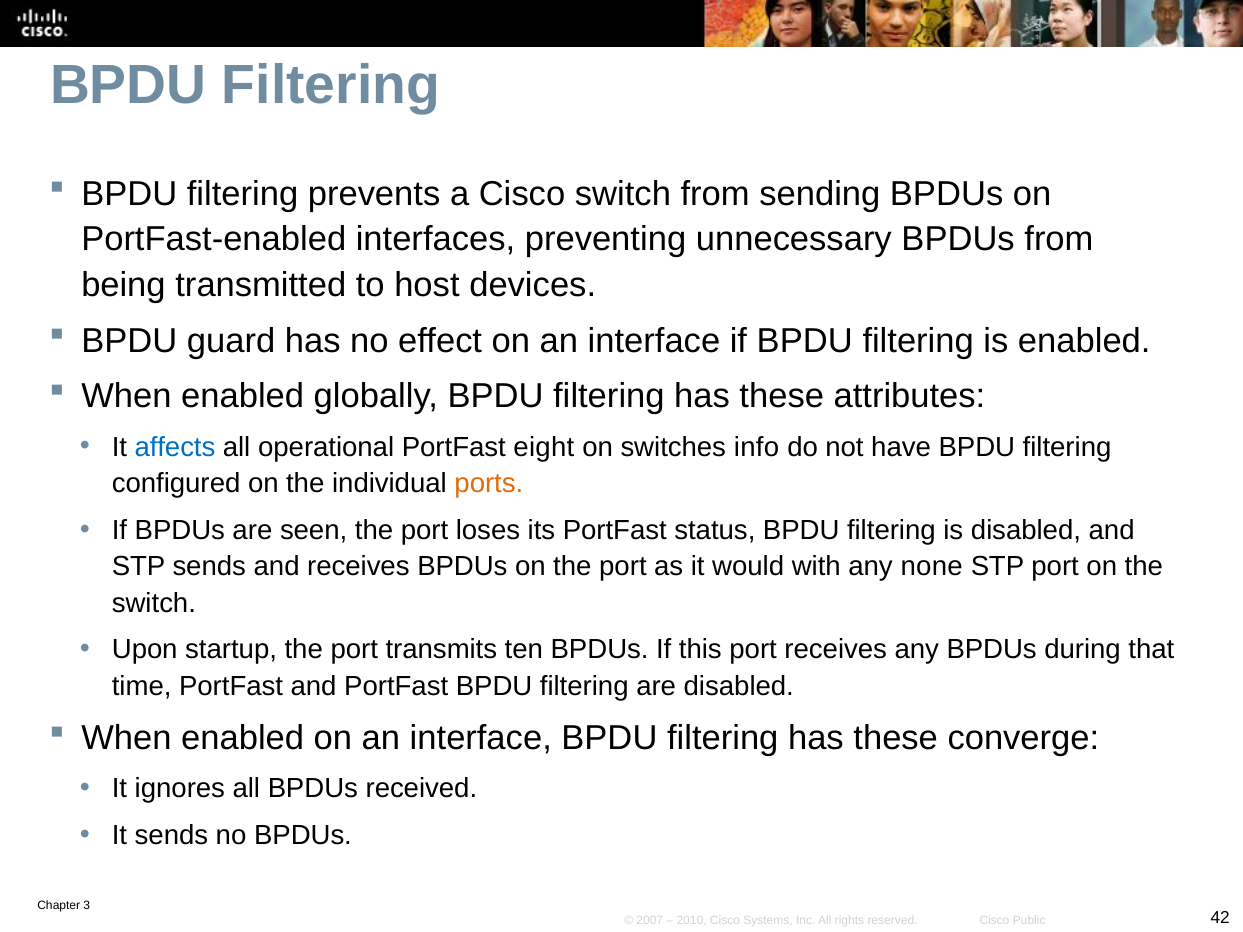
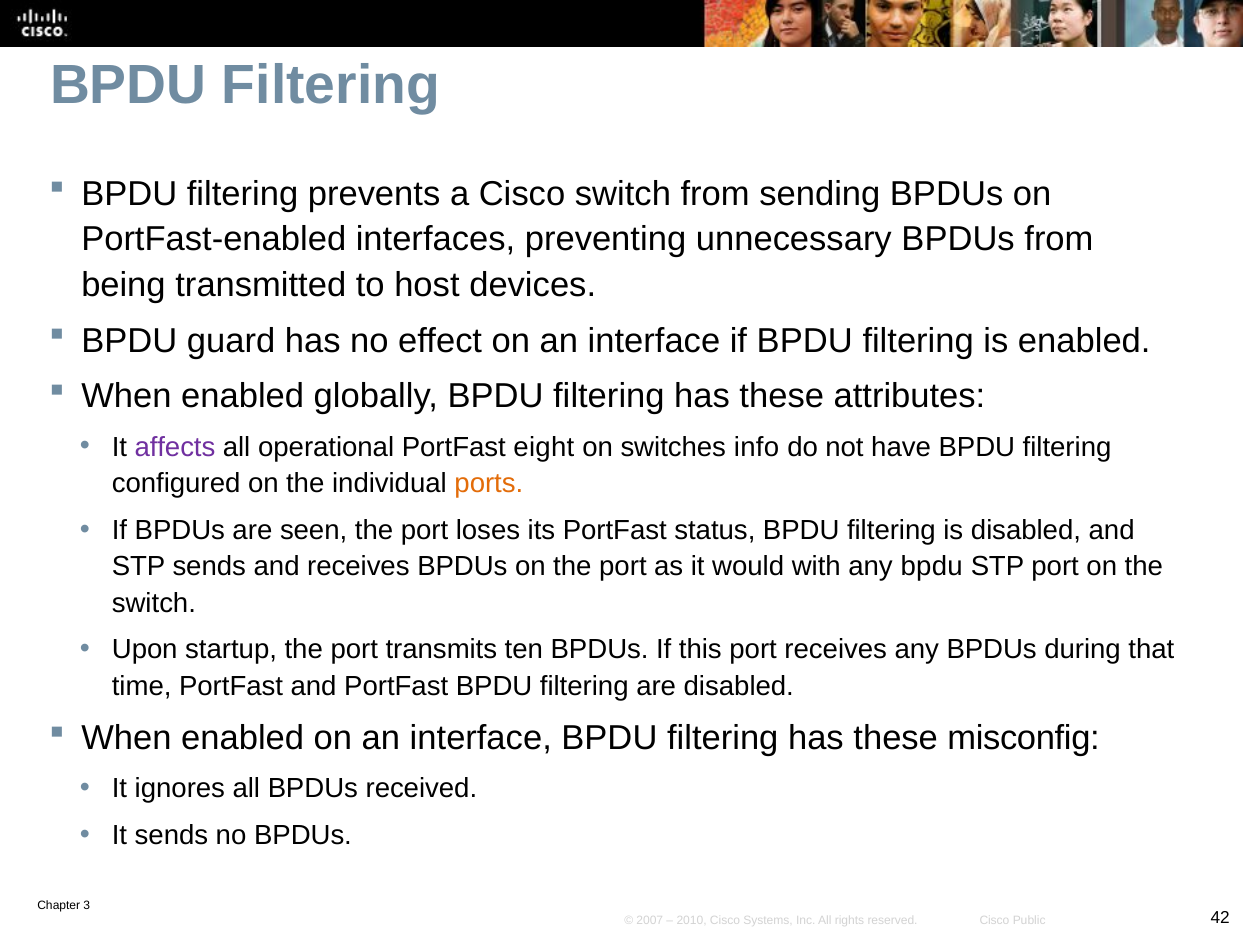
affects colour: blue -> purple (175, 447)
any none: none -> bpdu (932, 567)
converge: converge -> misconfig (1024, 739)
